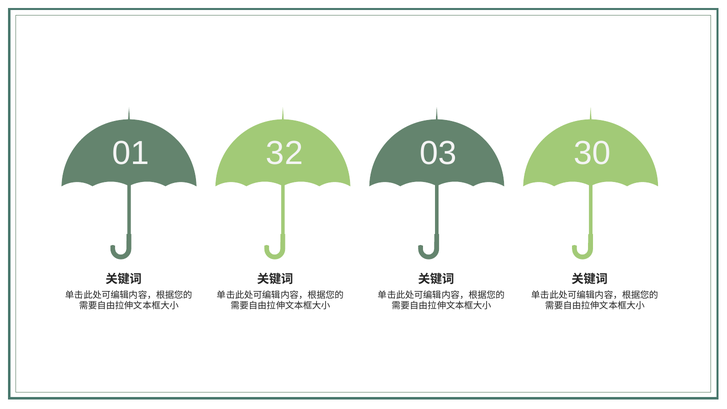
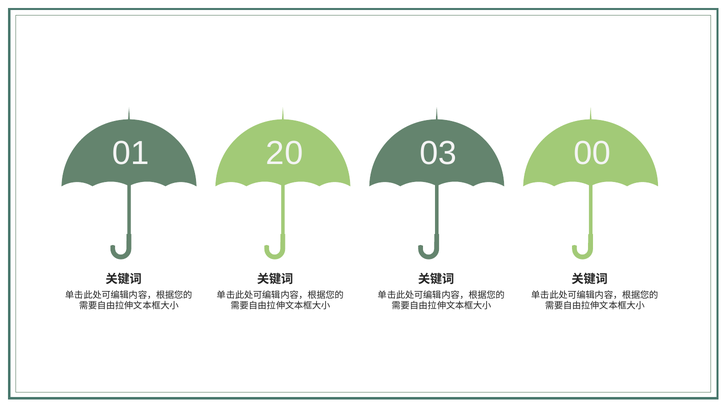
32: 32 -> 20 (285, 153)
30: 30 -> 00 (592, 153)
